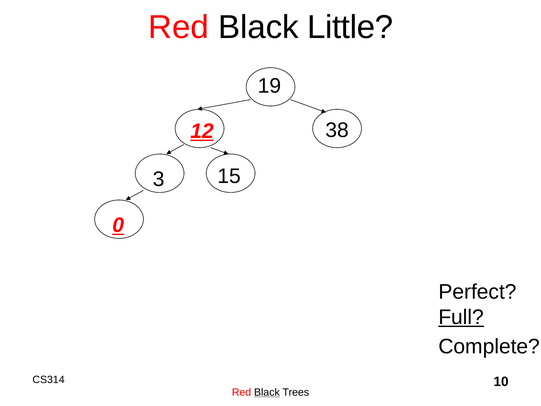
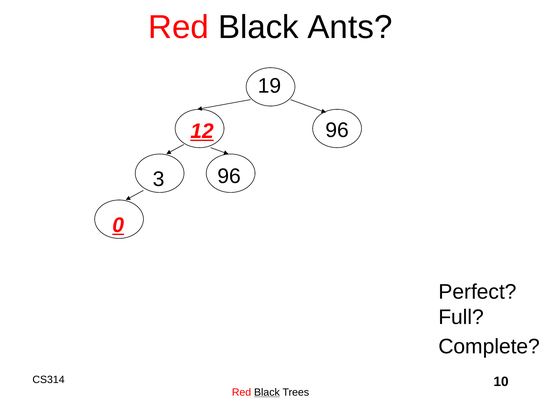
Little: Little -> Ants (350, 27)
12 38: 38 -> 96 (337, 130)
3 15: 15 -> 96 (229, 176)
Full underline: present -> none (461, 317)
